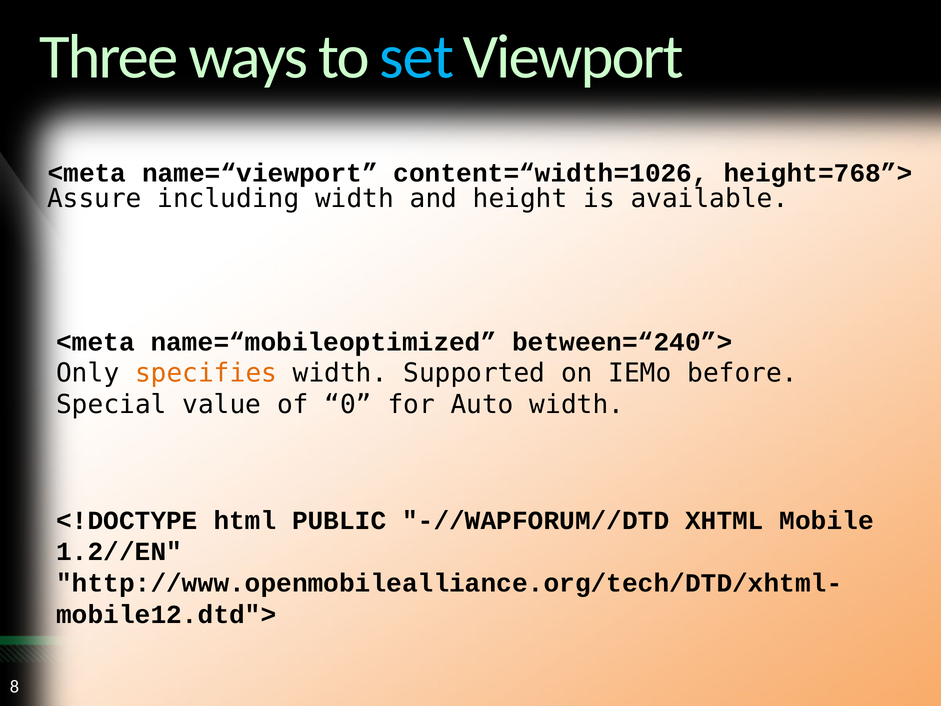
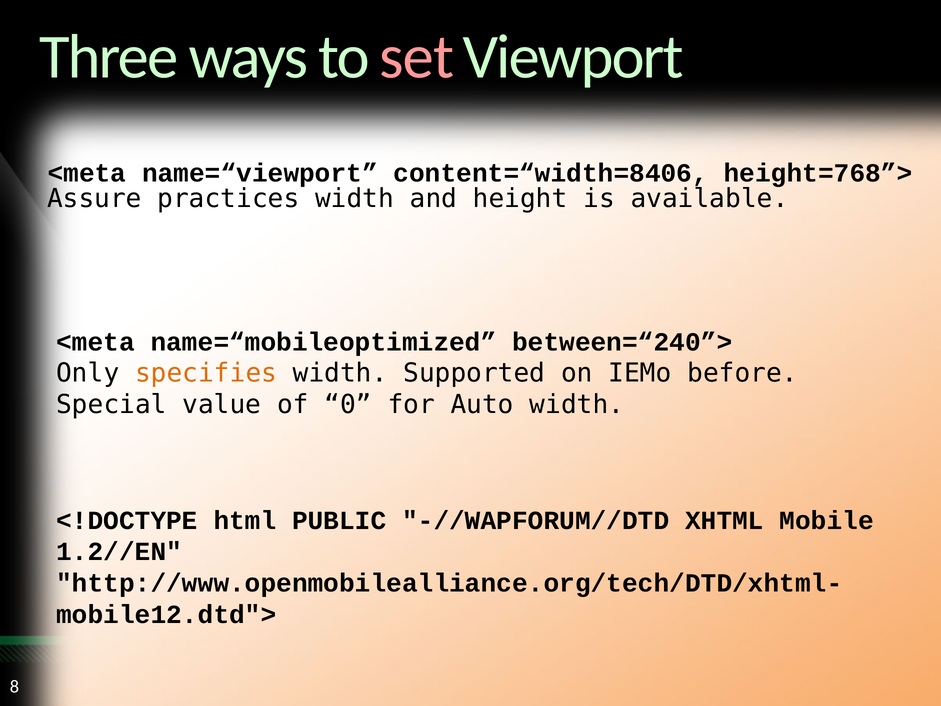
set colour: light blue -> pink (417, 57)
content=“width=1026: content=“width=1026 -> content=“width=8406 (551, 173)
including: including -> practices (228, 198)
